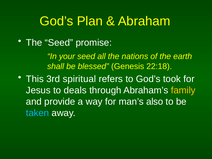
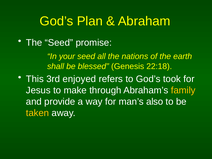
spiritual: spiritual -> enjoyed (79, 79)
deals: deals -> make (75, 90)
taken colour: light blue -> yellow (37, 113)
